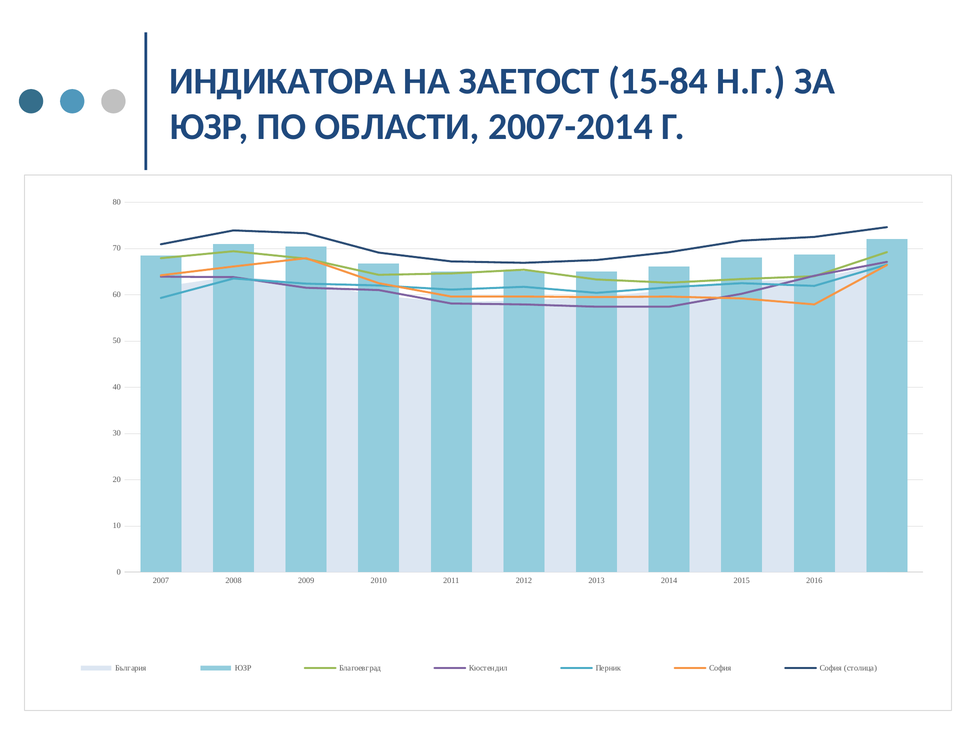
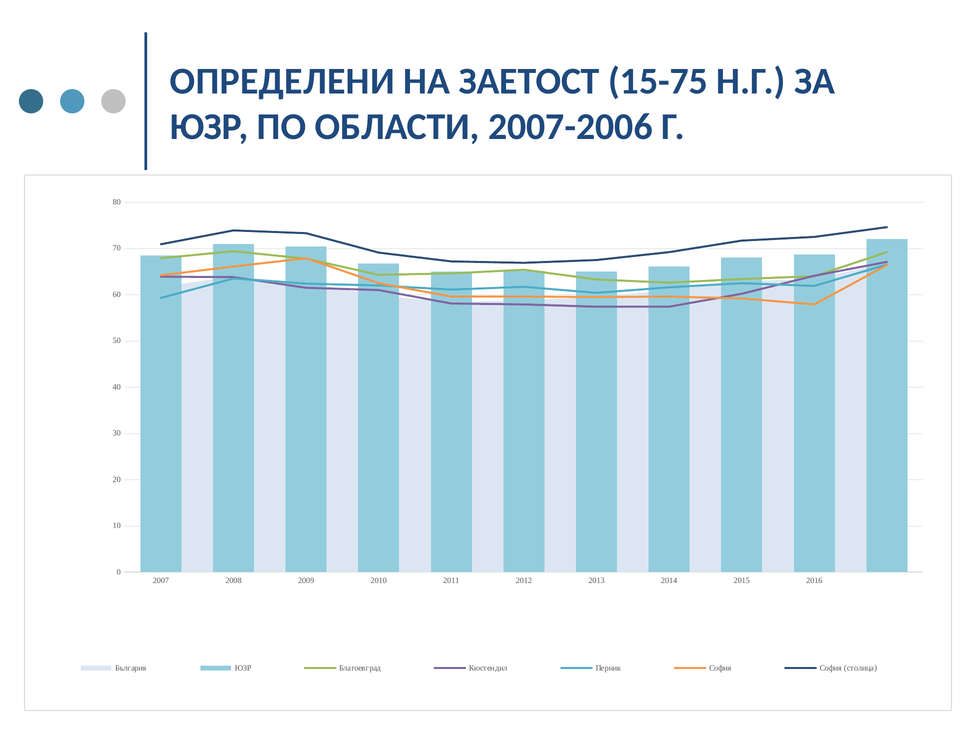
ИНДИКАТОРА: ИНДИКАТОРА -> ОПРЕДЕЛЕНИ (282, 81)
15-84: 15-84 -> 15-75 (658, 81)
2007-2014: 2007-2014 -> 2007-2006 (570, 127)
